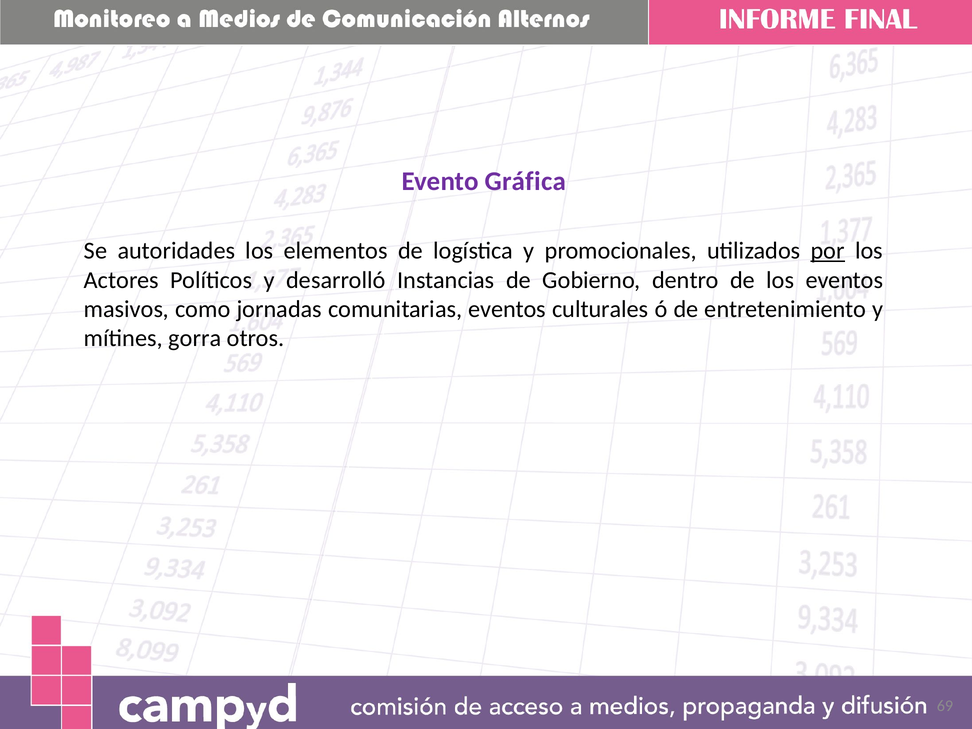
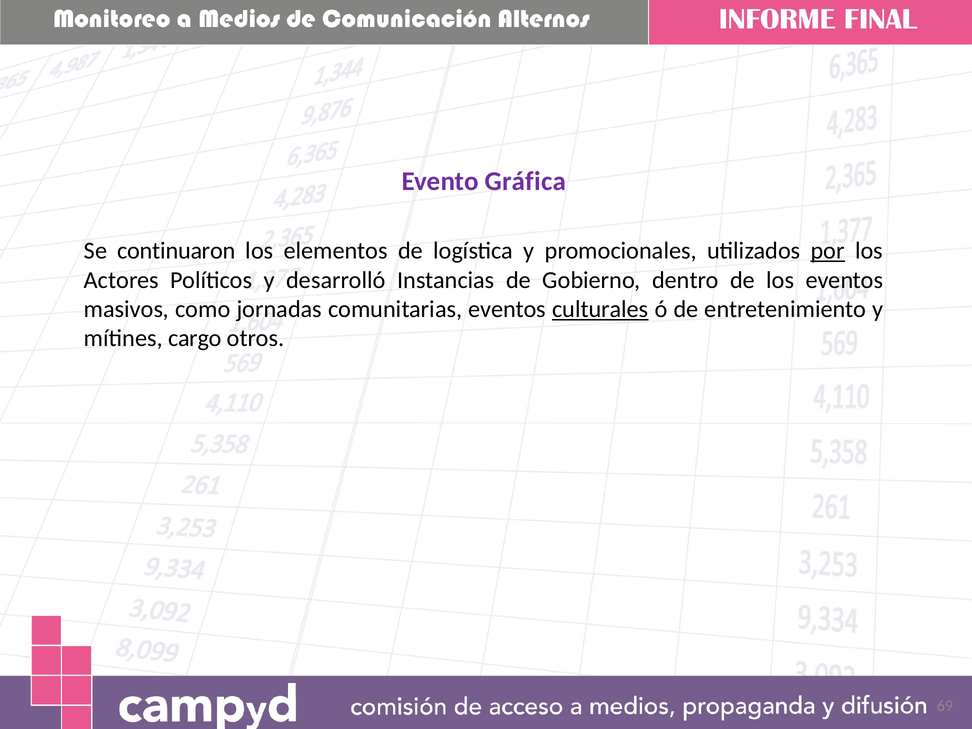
autoridades: autoridades -> continuaron (176, 251)
culturales underline: none -> present (600, 309)
gorra: gorra -> cargo (195, 338)
